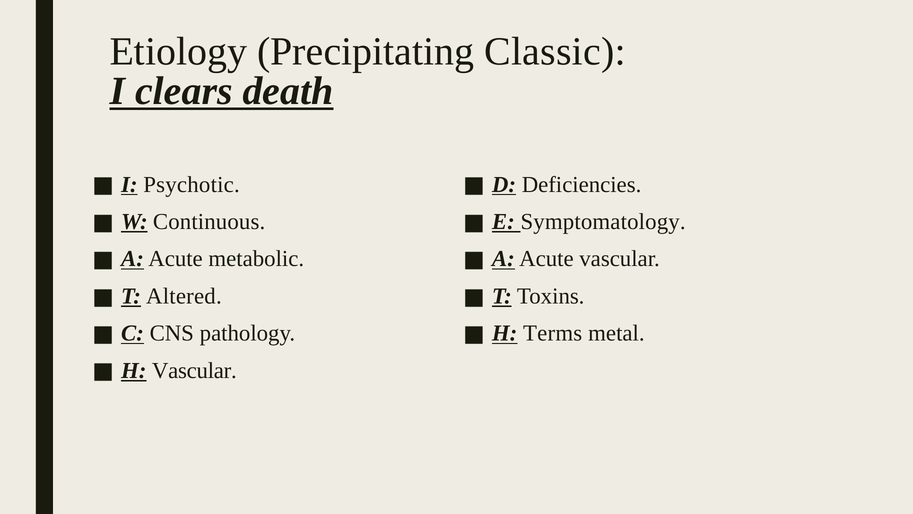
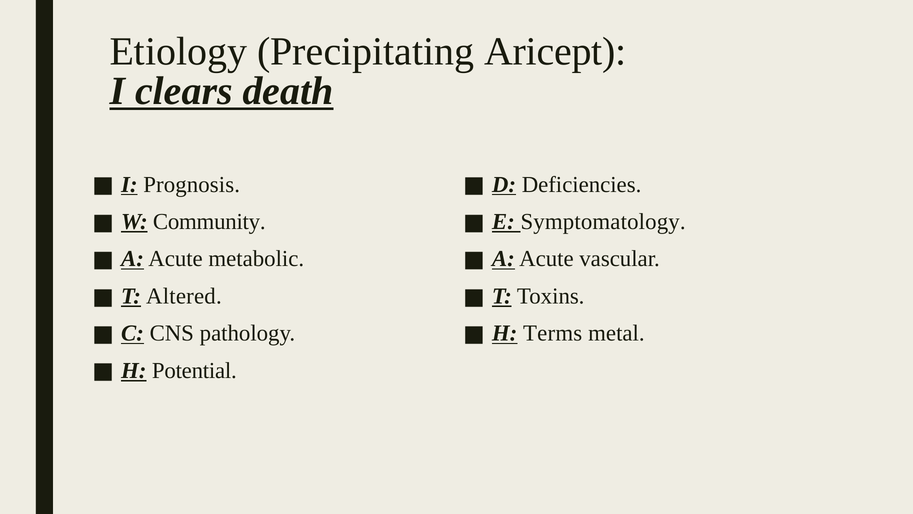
Classic: Classic -> Aricept (555, 52)
Psychotic: Psychotic -> Prognosis (192, 184)
Continuous: Continuous -> Community (209, 222)
H Vascular: Vascular -> Potential (194, 370)
